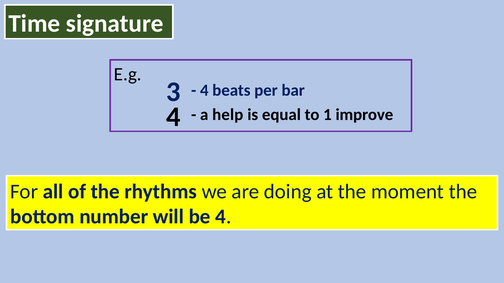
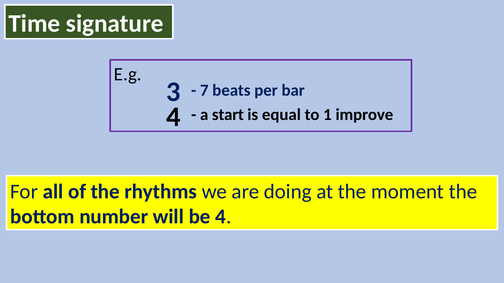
4: 4 -> 7 (204, 91)
help: help -> start (228, 115)
